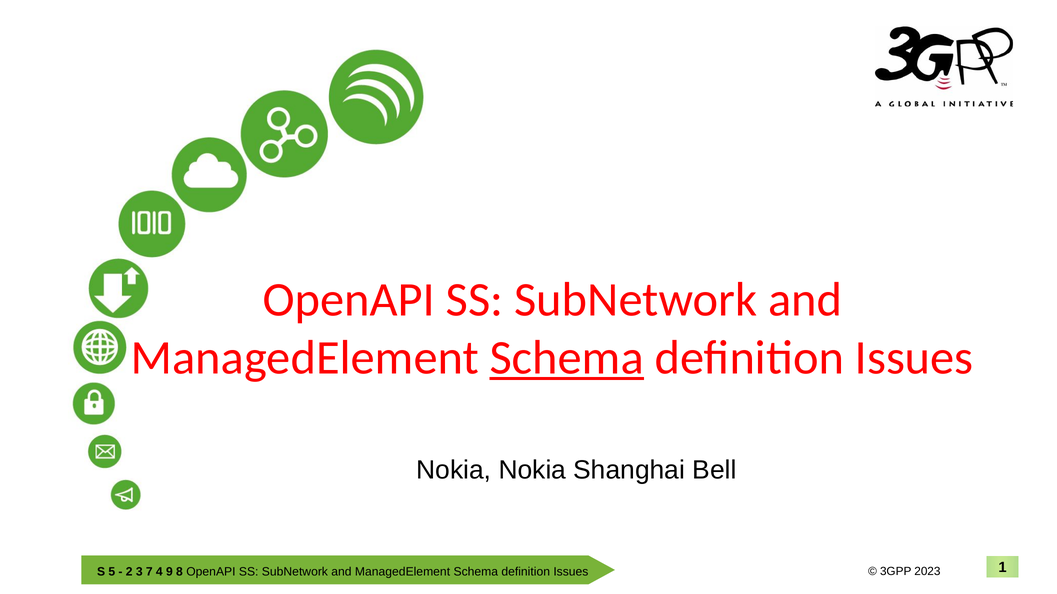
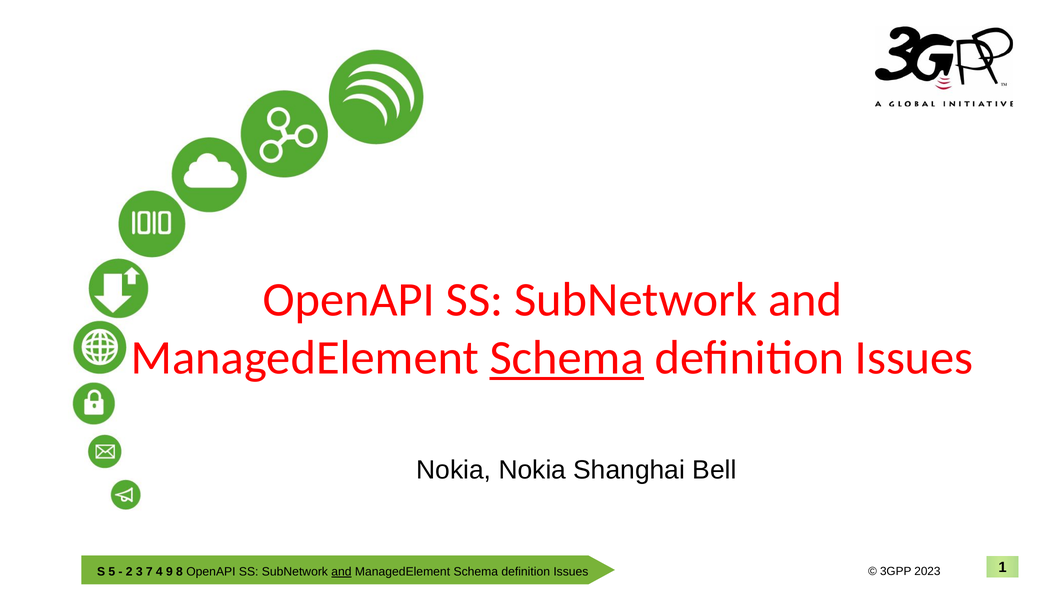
and underline: none -> present (341, 572)
